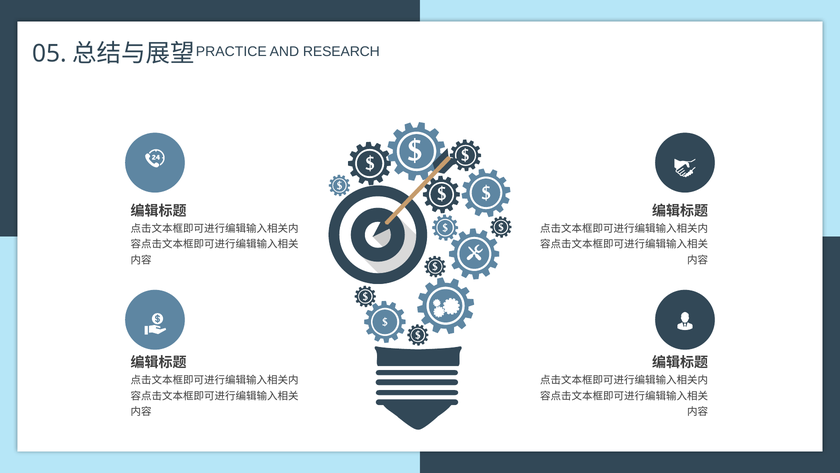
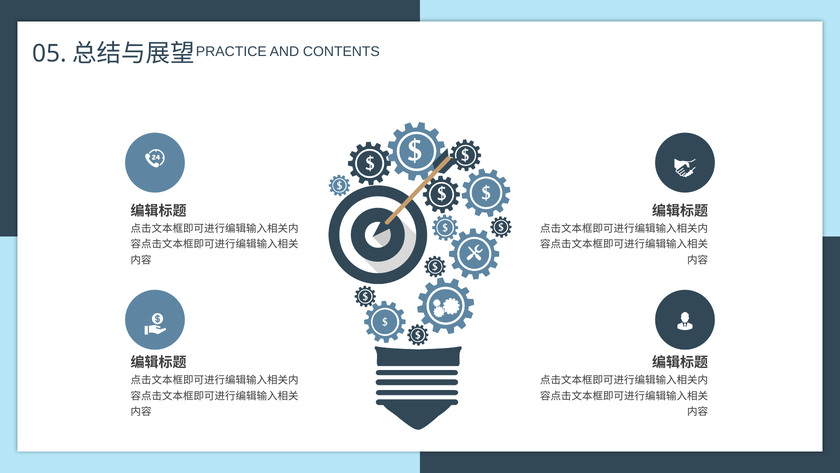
RESEARCH: RESEARCH -> CONTENTS (341, 51)
